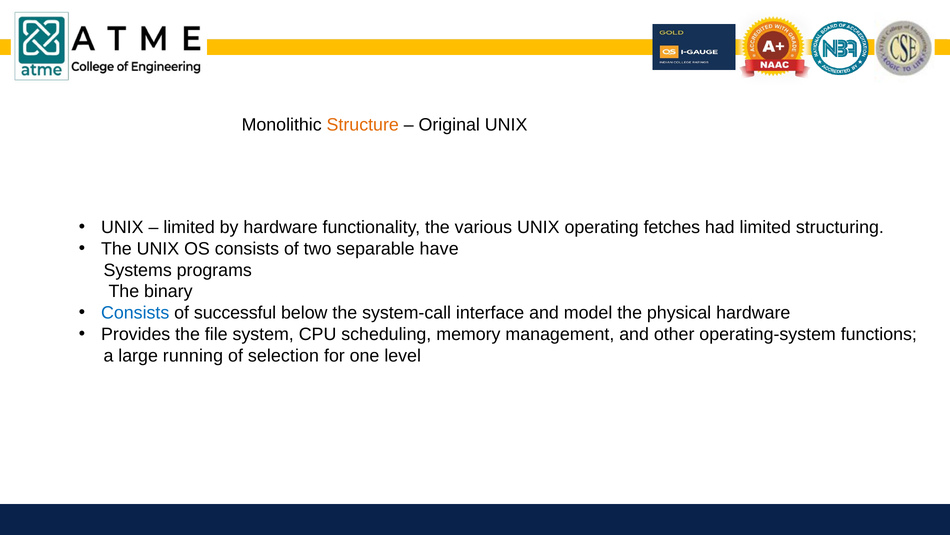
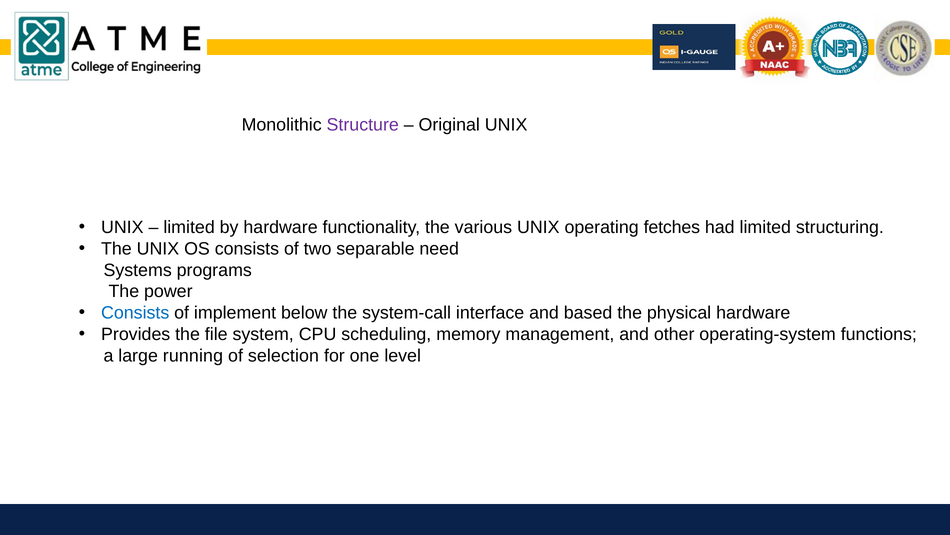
Structure colour: orange -> purple (363, 125)
have: have -> need (439, 248)
binary: binary -> power (168, 291)
successful: successful -> implement (235, 313)
model: model -> based (588, 313)
